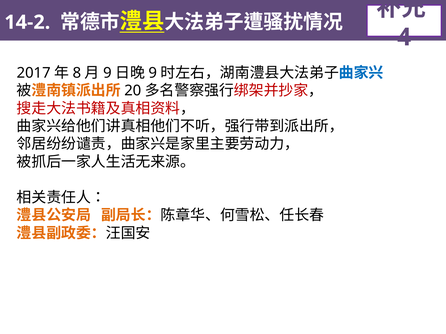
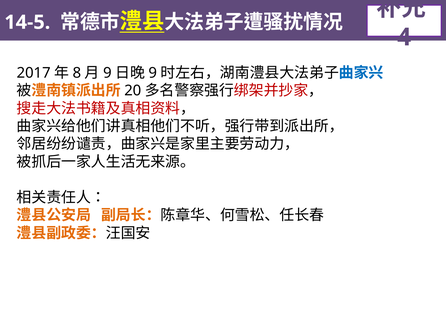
14-2: 14-2 -> 14-5 (27, 22)
